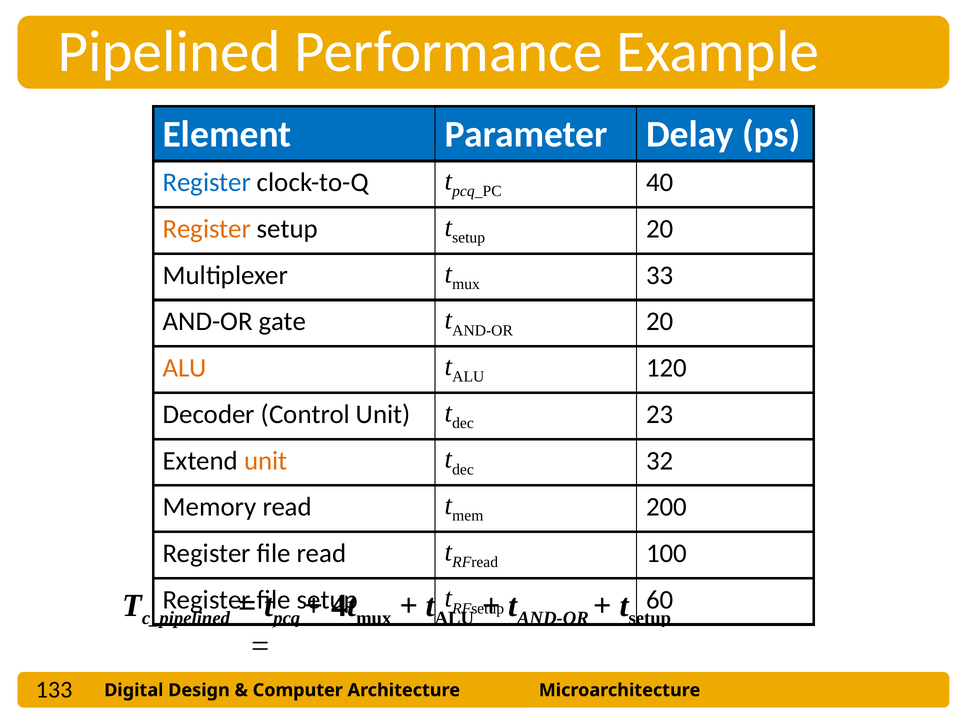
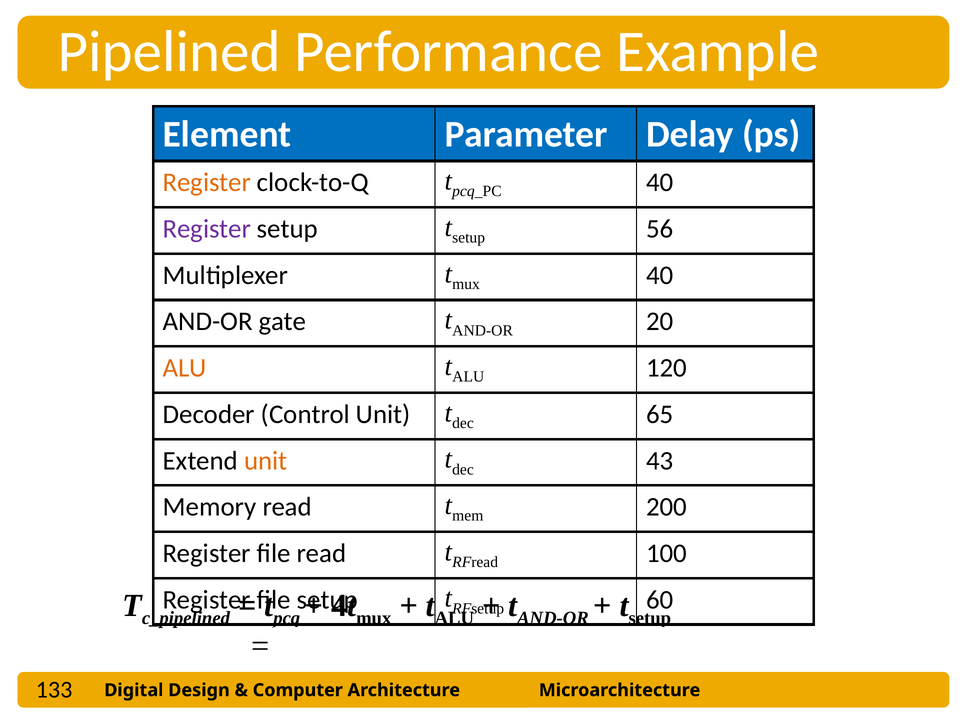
Register colour: blue -> orange (207, 183)
Register colour: orange -> purple (207, 229)
setup 20: 20 -> 56 (660, 229)
33: 33 -> 40 (660, 275)
23: 23 -> 65 (660, 414)
32: 32 -> 43 (660, 461)
